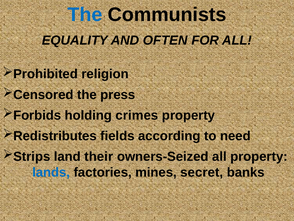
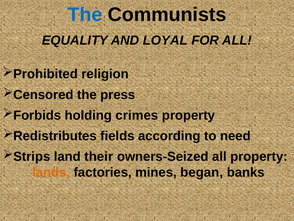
OFTEN: OFTEN -> LOYAL (165, 40)
lands colour: blue -> orange (51, 172)
secret: secret -> began (202, 172)
